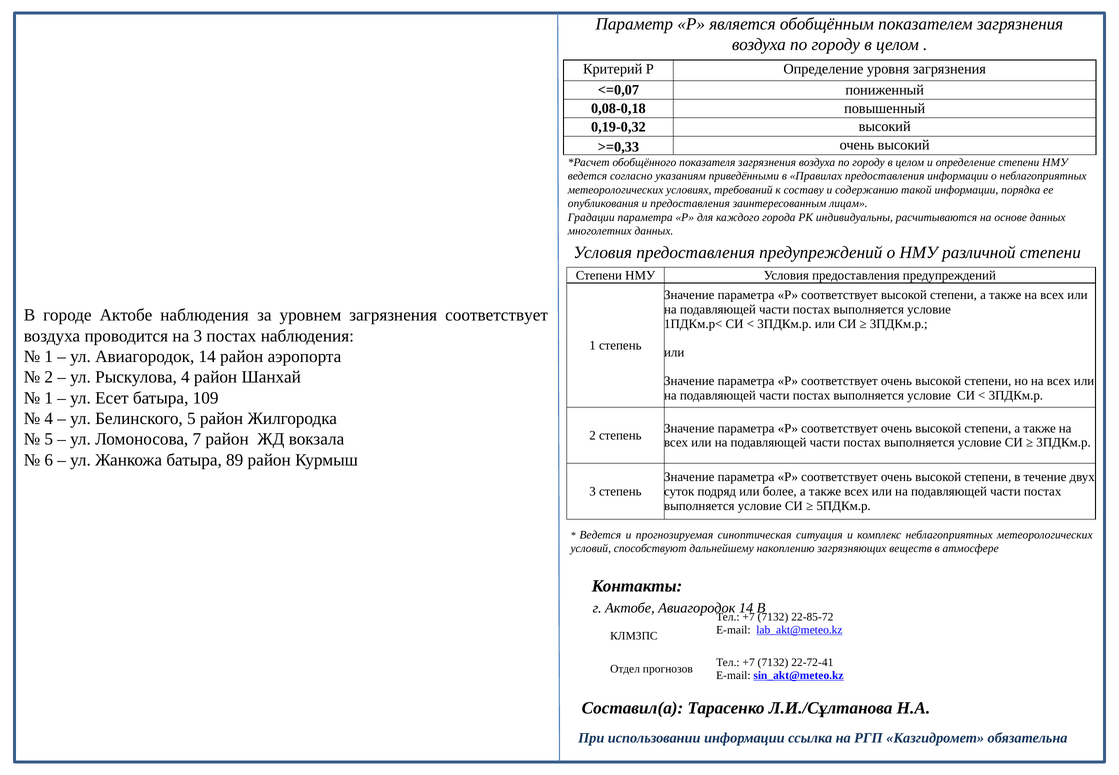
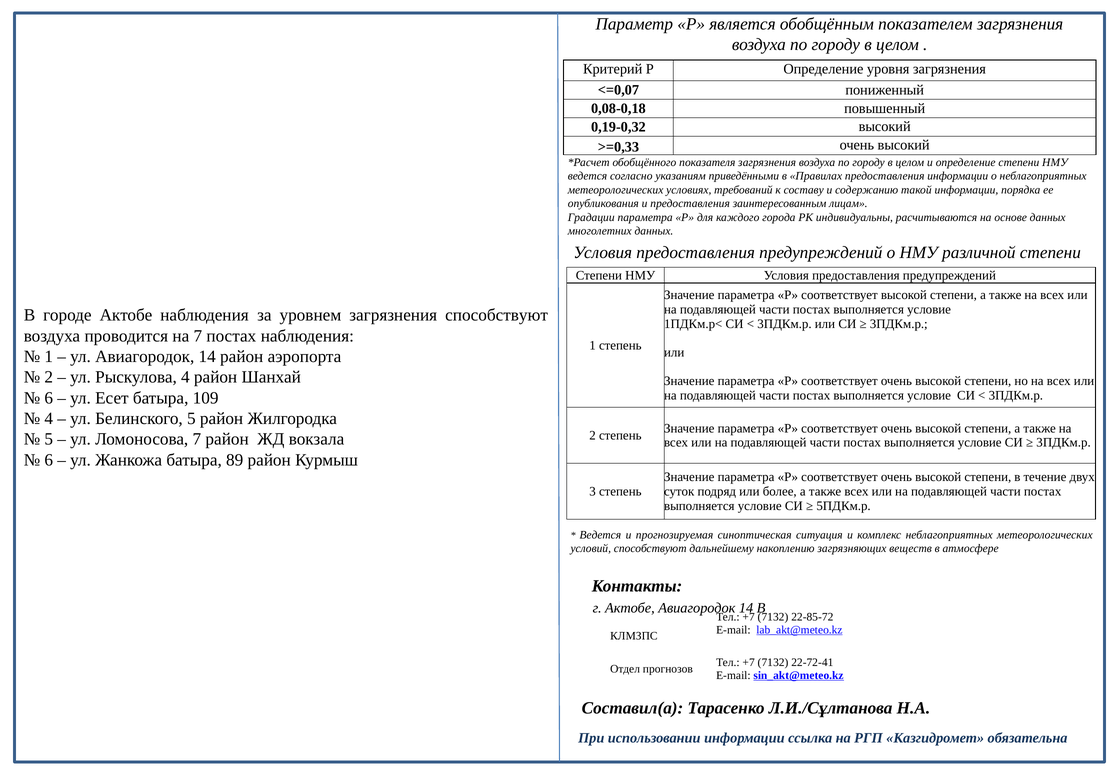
загрязнения соответствует: соответствует -> способствуют (497, 315)
на 3: 3 -> 7 (198, 336)
1: 1 -> 6 (49, 398)
